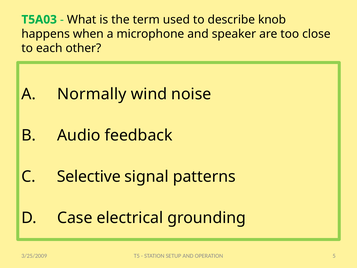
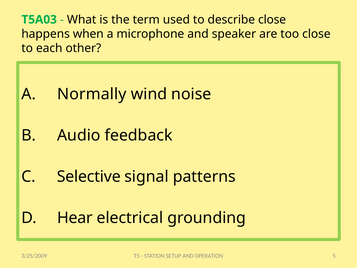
describe knob: knob -> close (272, 20)
Case: Case -> Hear (75, 218)
